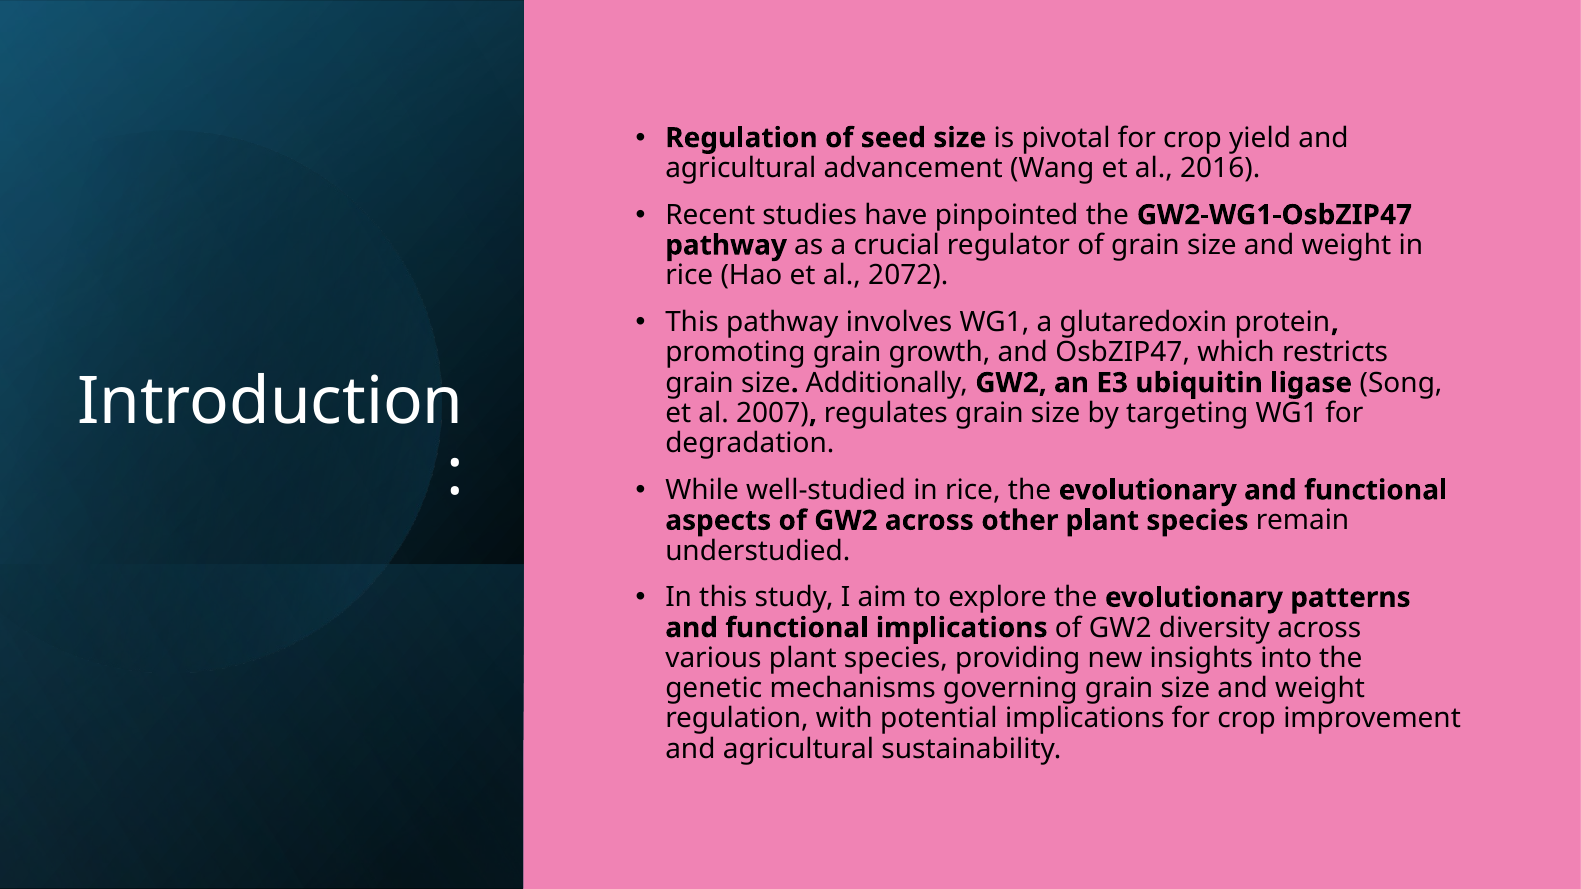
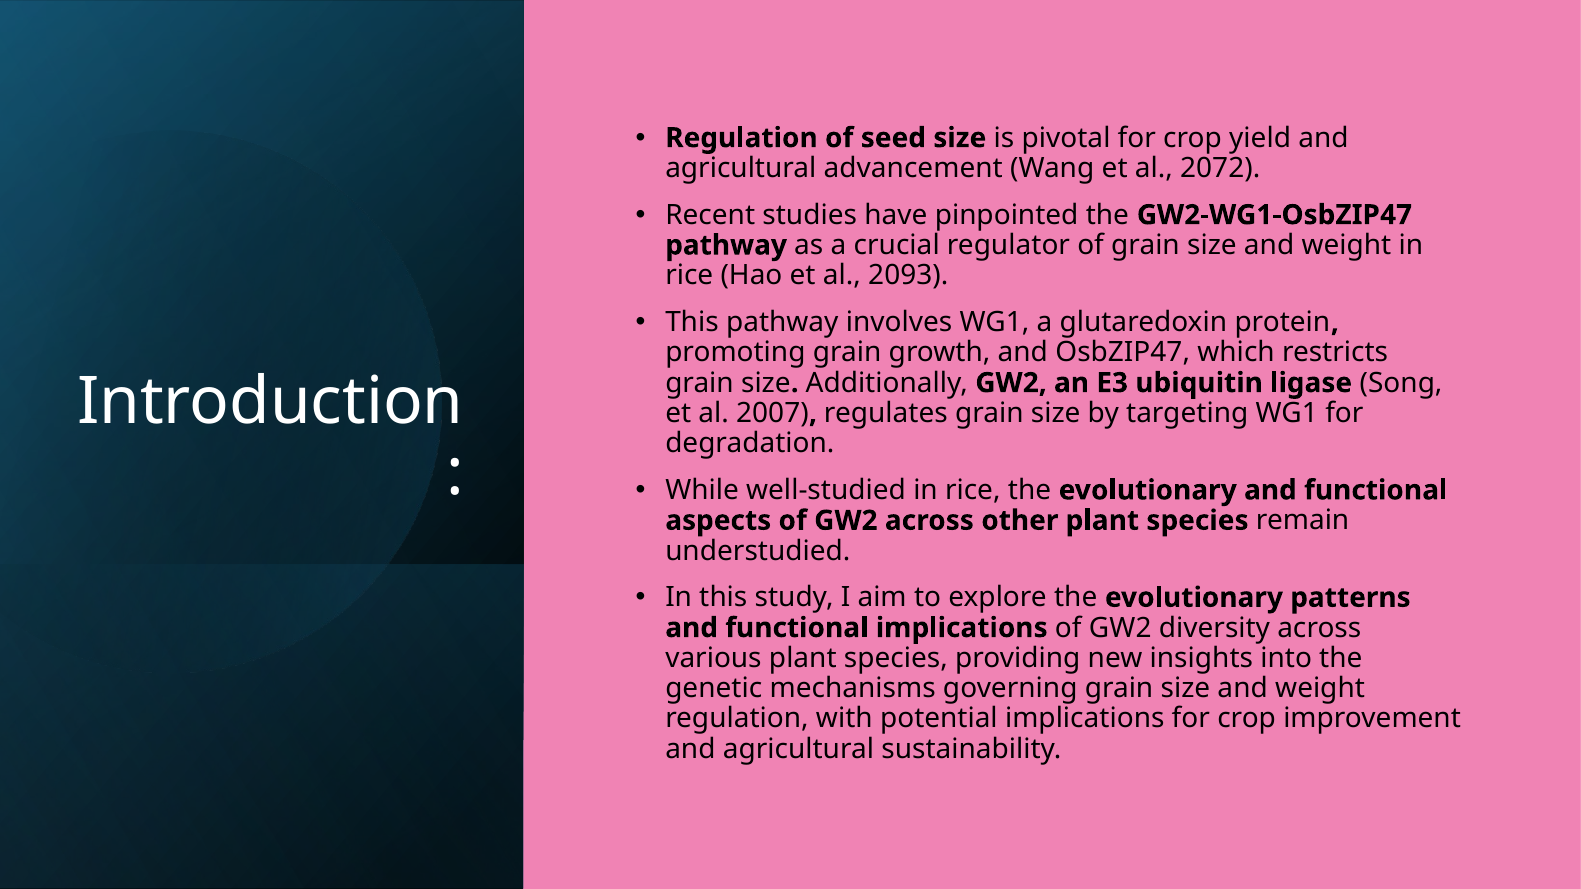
2016: 2016 -> 2072 (1220, 168)
2072: 2072 -> 2093 (908, 276)
